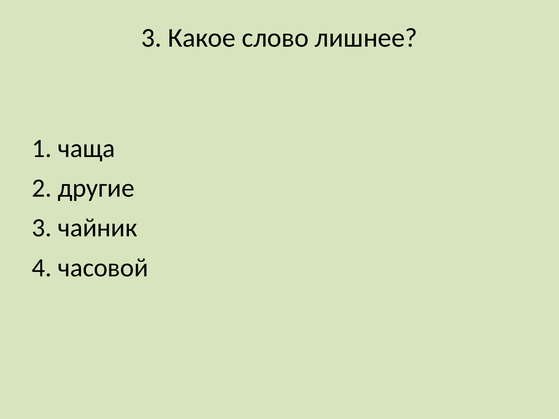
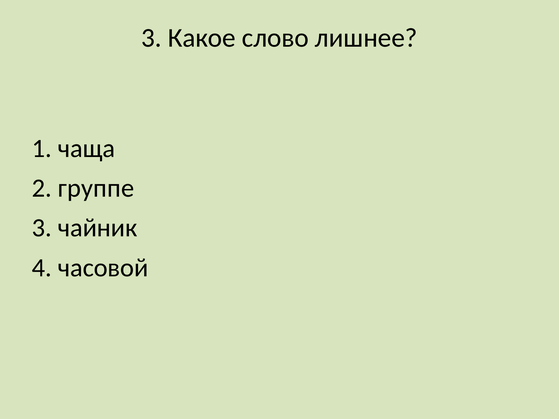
другие: другие -> группе (96, 188)
